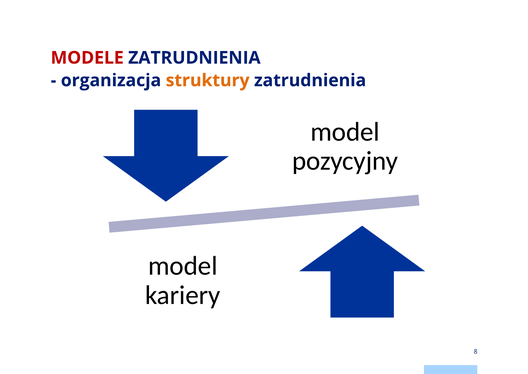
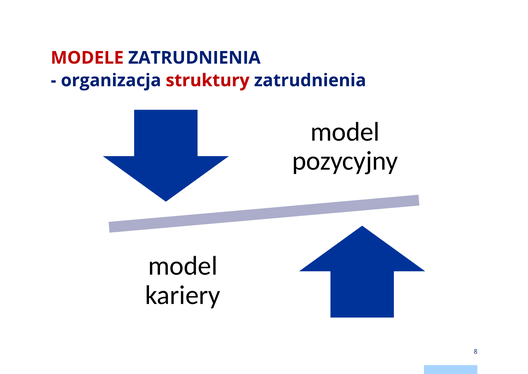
struktury colour: orange -> red (208, 80)
